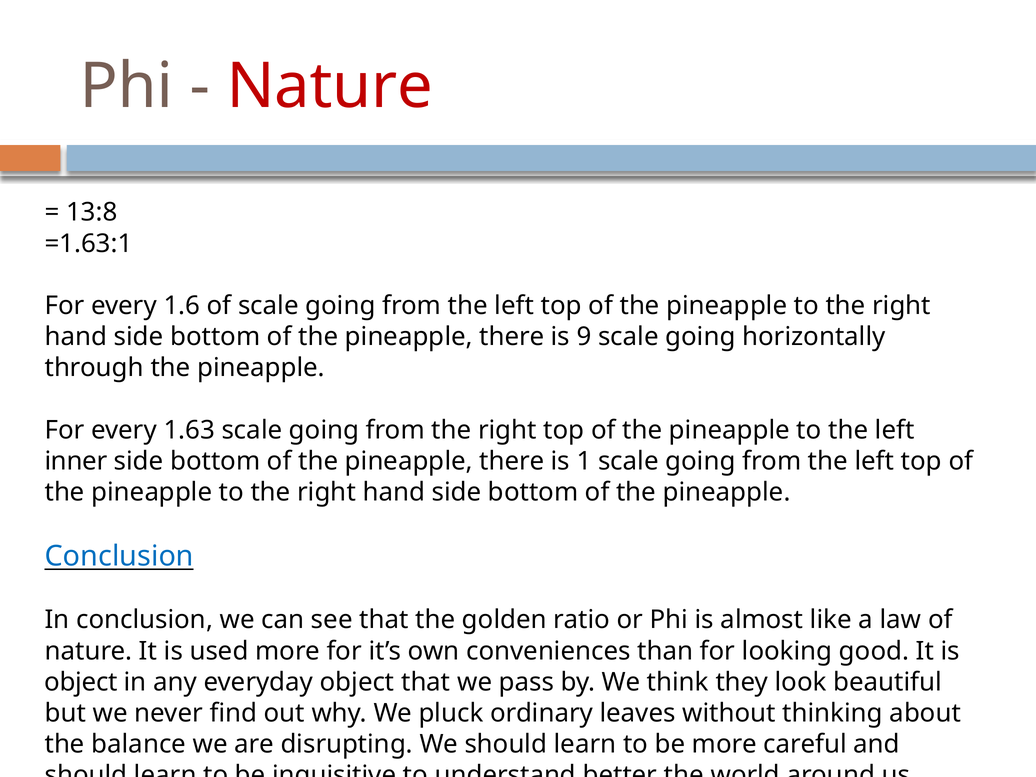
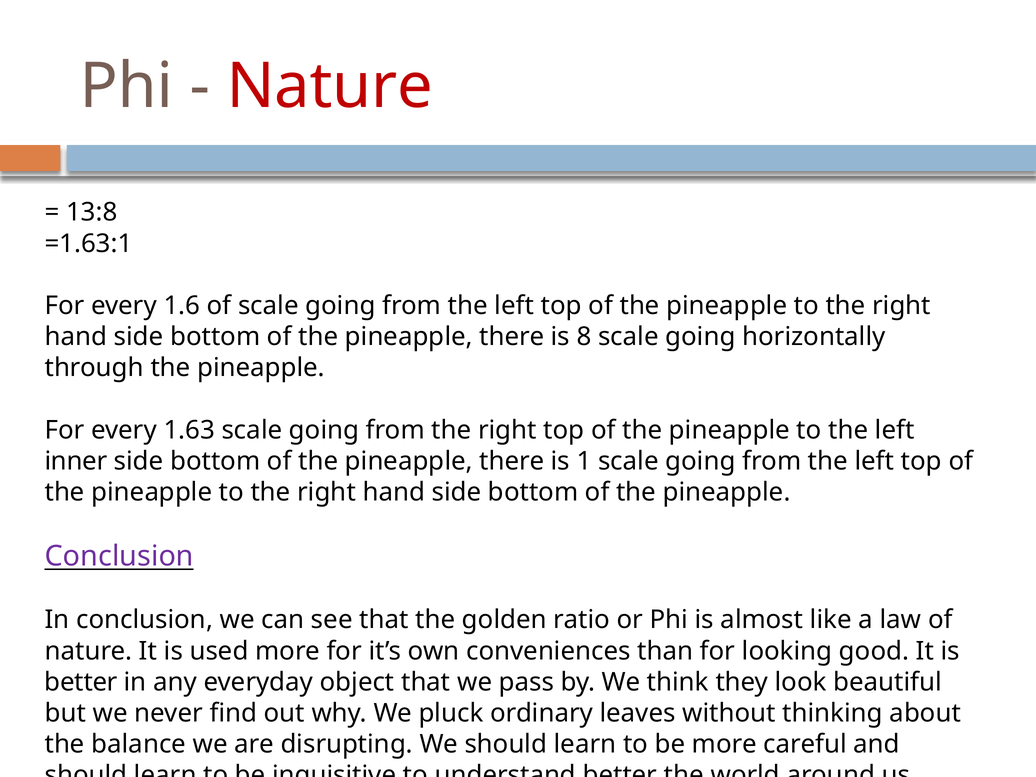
9: 9 -> 8 (584, 337)
Conclusion colour: blue -> purple (119, 556)
object: object -> better (81, 682)
